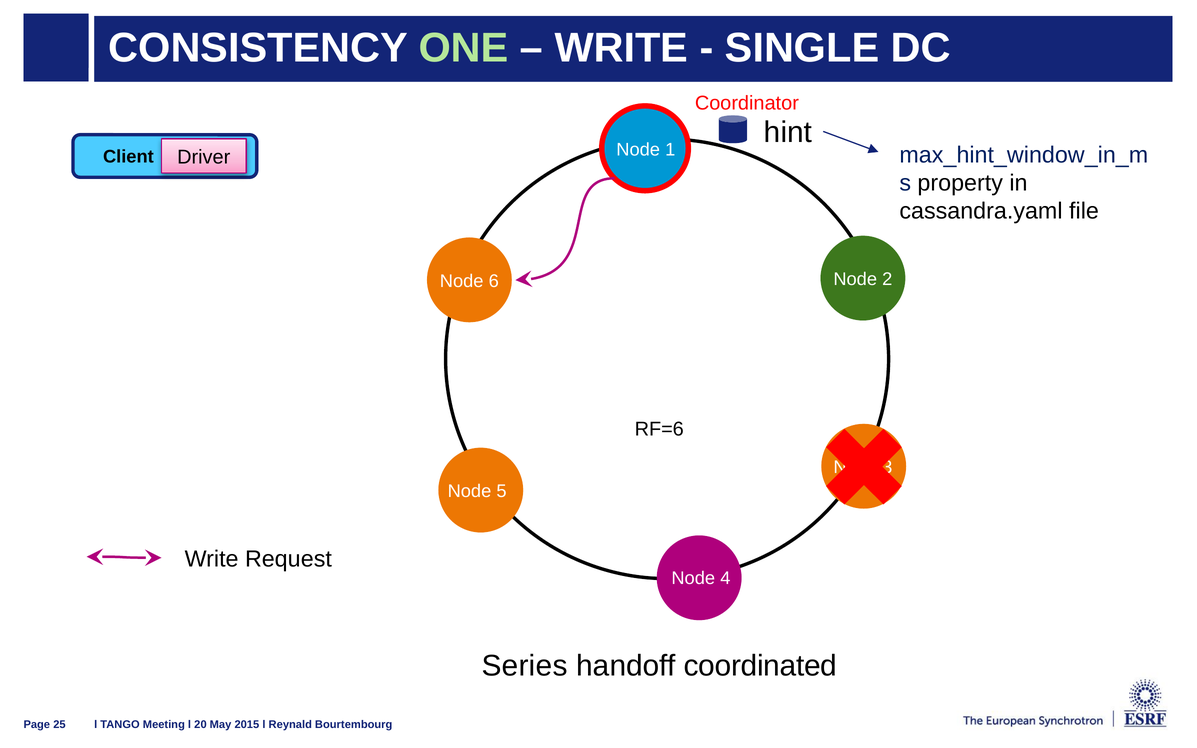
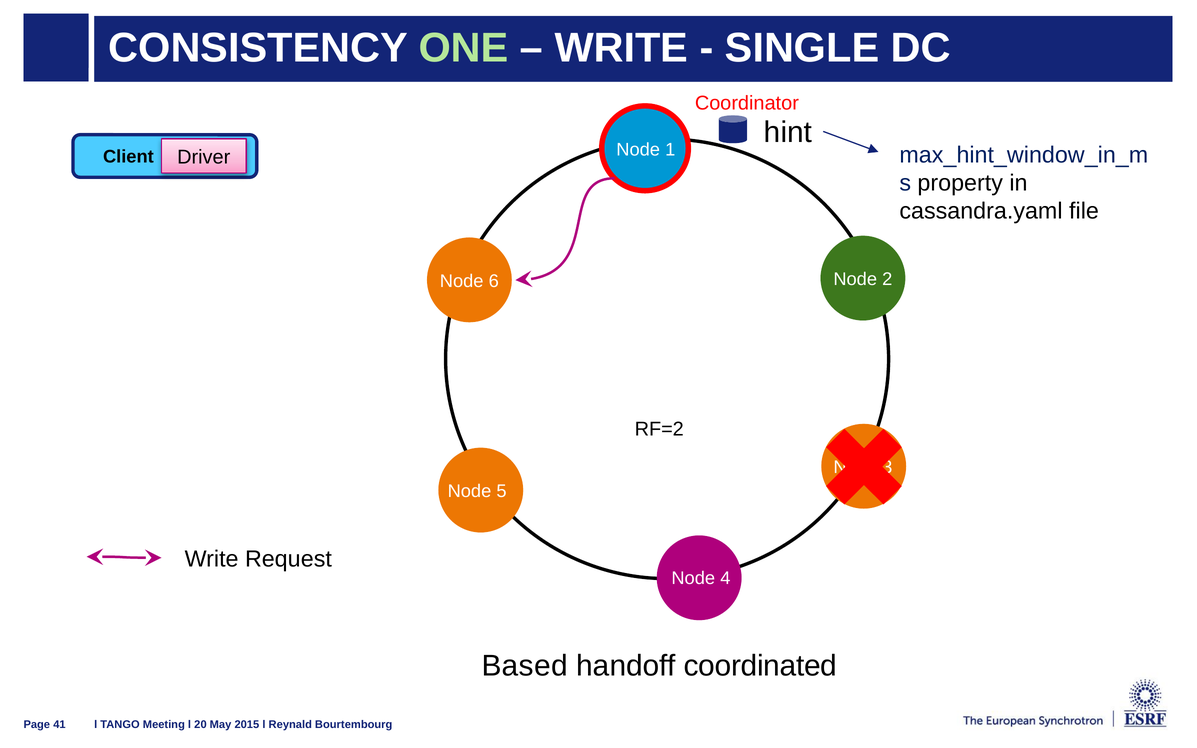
RF=6: RF=6 -> RF=2 (659, 429)
Series: Series -> Based (525, 666)
25: 25 -> 41 (59, 725)
